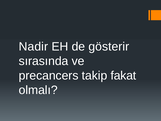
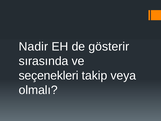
precancers: precancers -> seçenekleri (49, 75)
fakat: fakat -> veya (123, 75)
